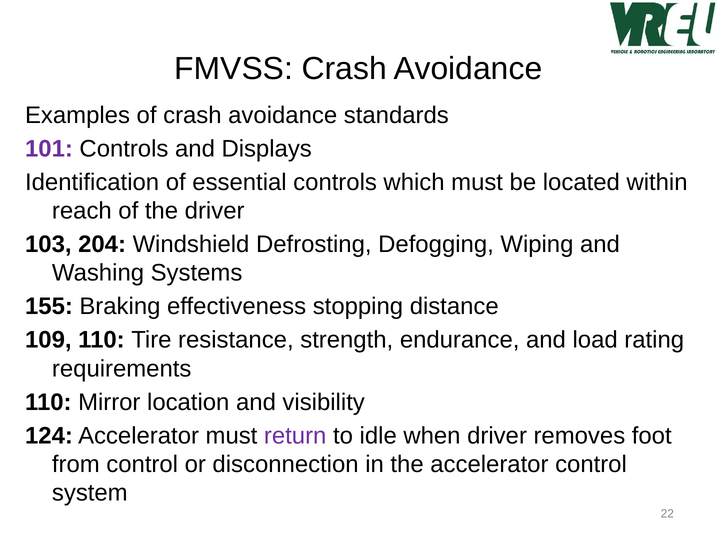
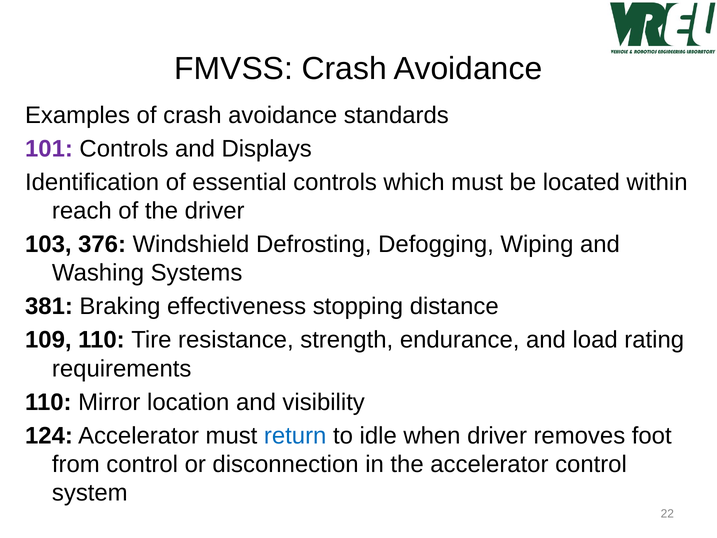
204: 204 -> 376 (102, 244)
155: 155 -> 381 (49, 306)
return colour: purple -> blue (295, 435)
